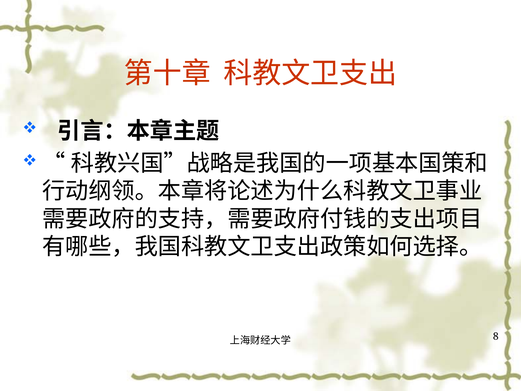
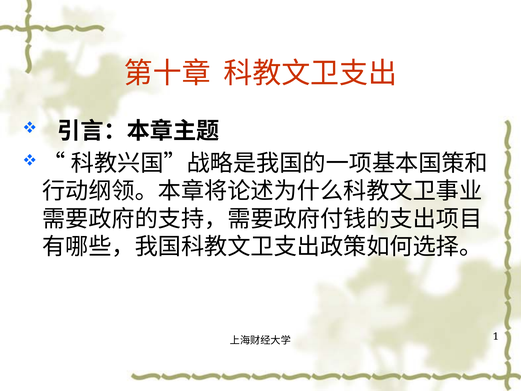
8: 8 -> 1 (496, 336)
